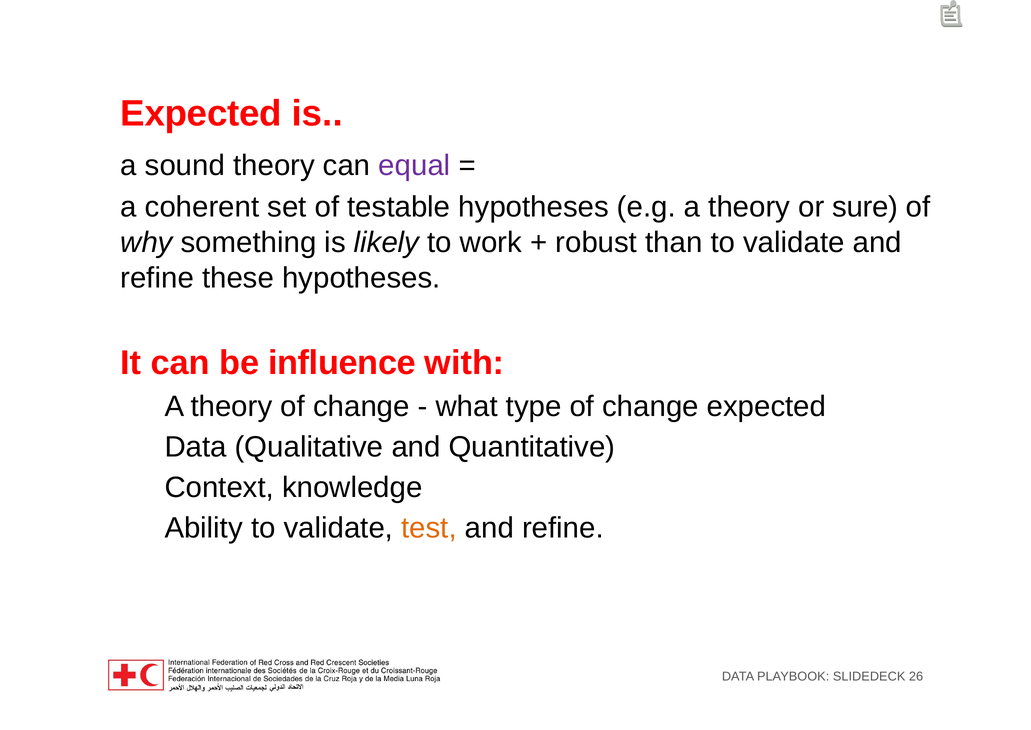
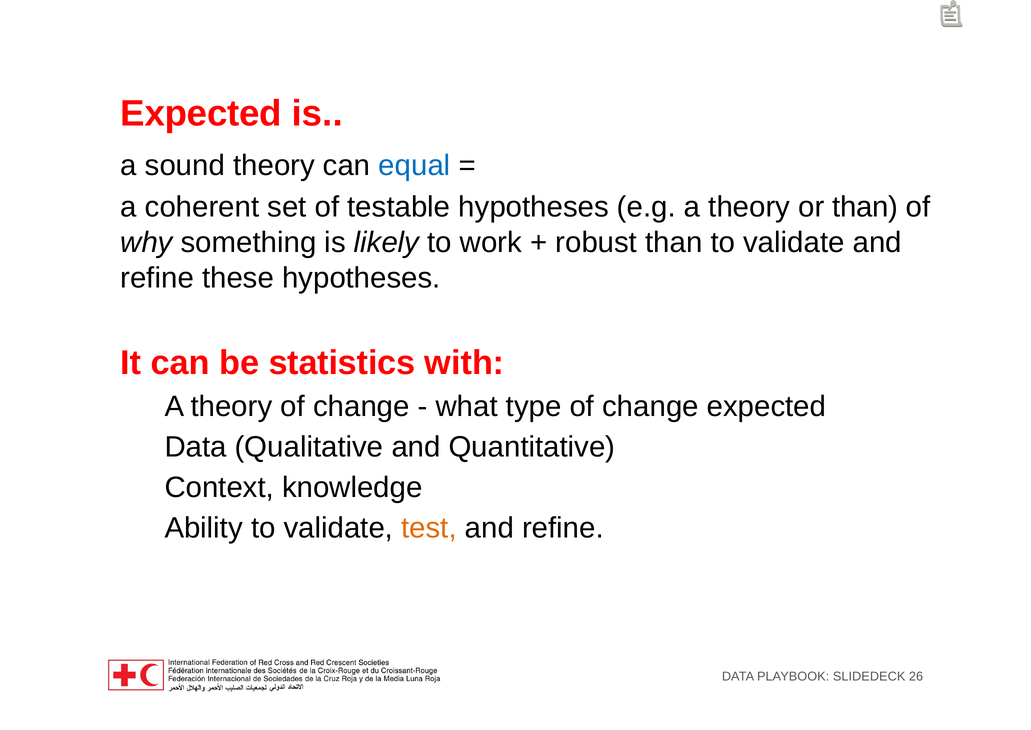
equal colour: purple -> blue (414, 166)
or sure: sure -> than (865, 207)
influence: influence -> statistics (342, 363)
